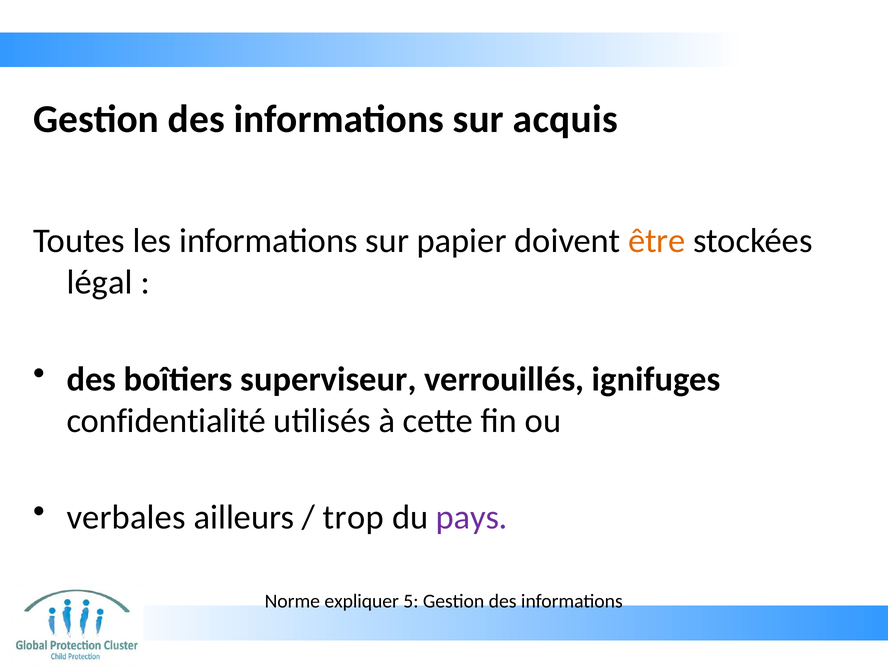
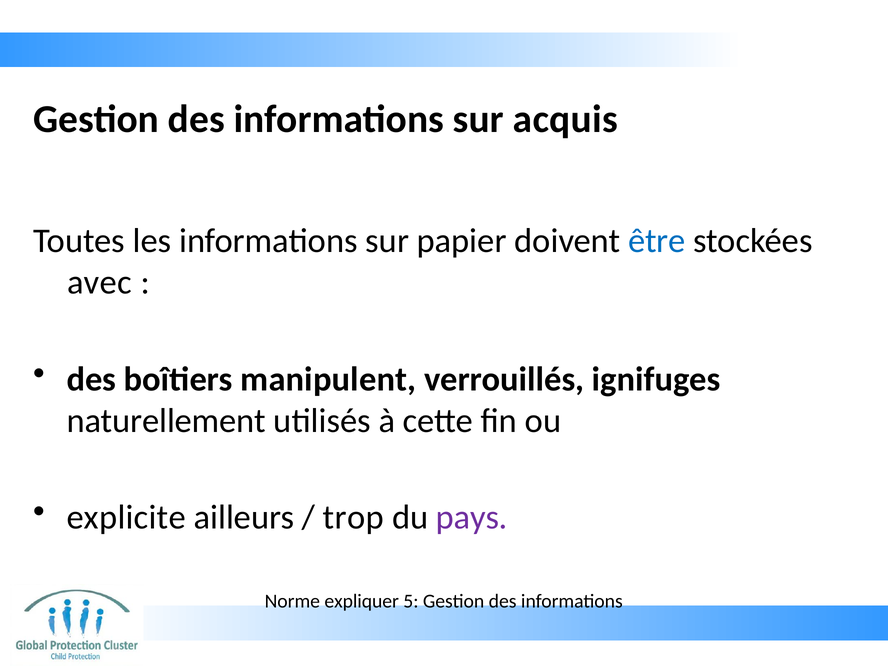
être colour: orange -> blue (657, 241)
légal: légal -> avec (99, 283)
superviseur: superviseur -> manipulent (328, 379)
confidentialité: confidentialité -> naturellement (166, 421)
verbales: verbales -> explicite (126, 518)
